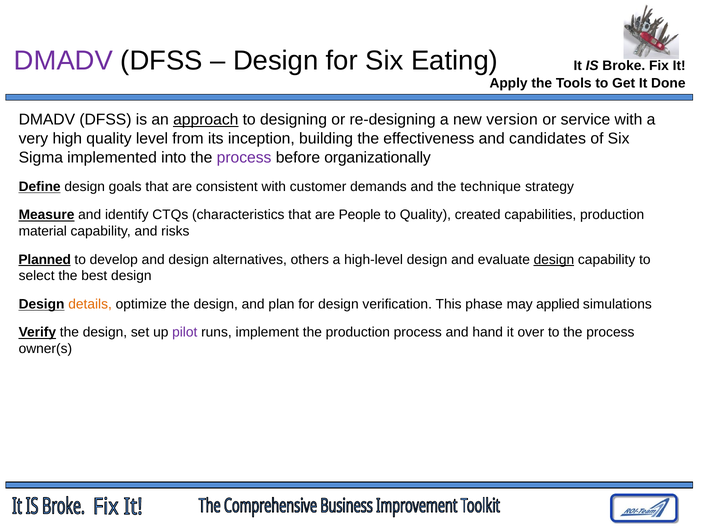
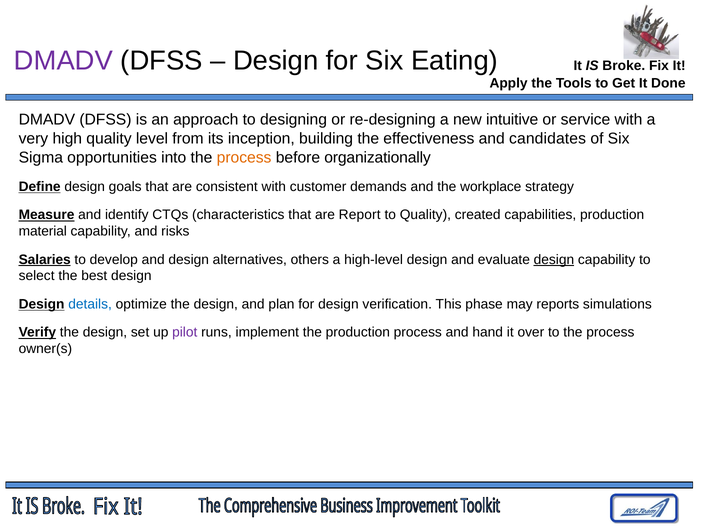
approach underline: present -> none (206, 120)
version: version -> intuitive (512, 120)
implemented: implemented -> opportunities (112, 157)
process colour: purple -> orange (244, 157)
technique: technique -> workplace (491, 187)
People: People -> Report (360, 215)
Planned: Planned -> Salaries (45, 260)
details colour: orange -> blue (90, 304)
applied: applied -> reports (558, 304)
